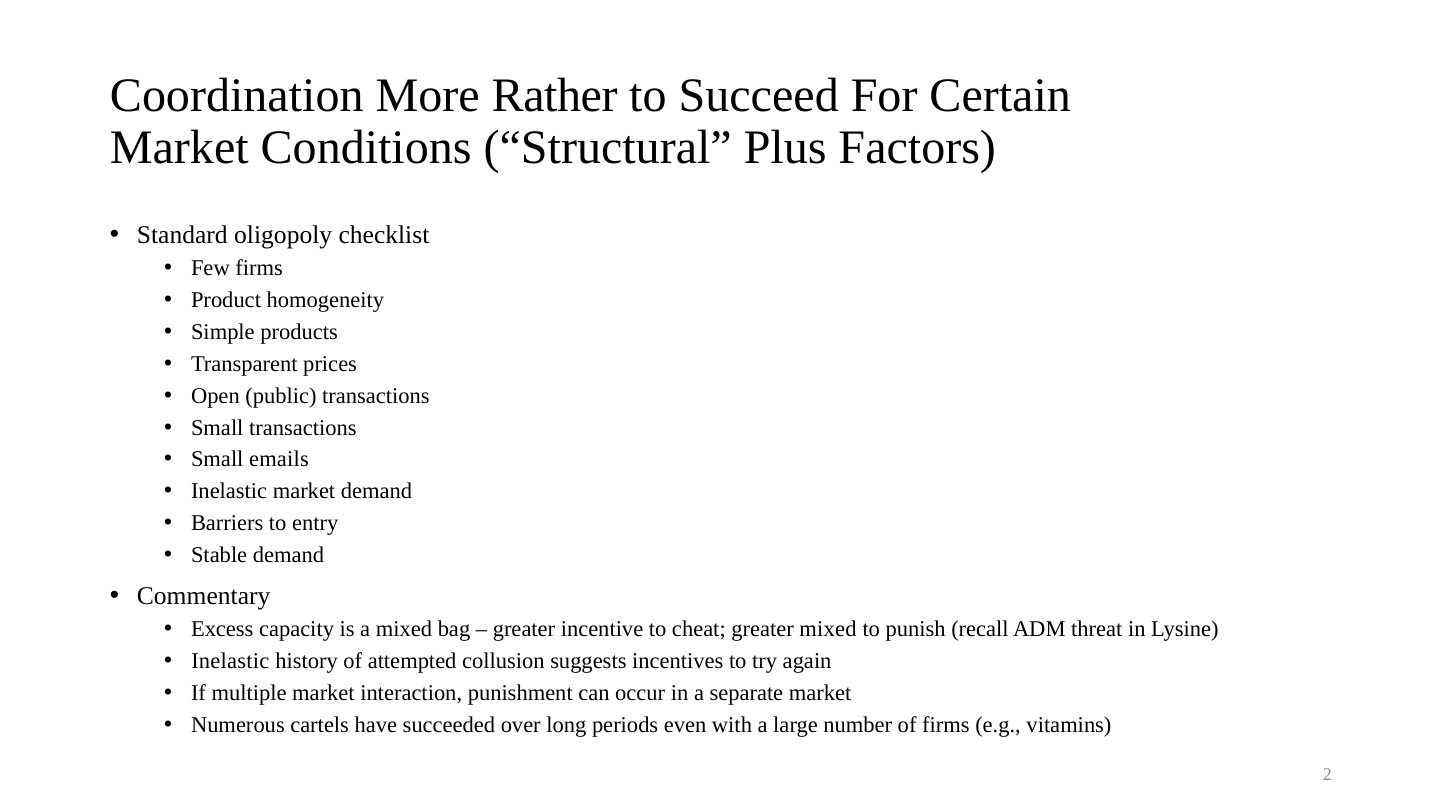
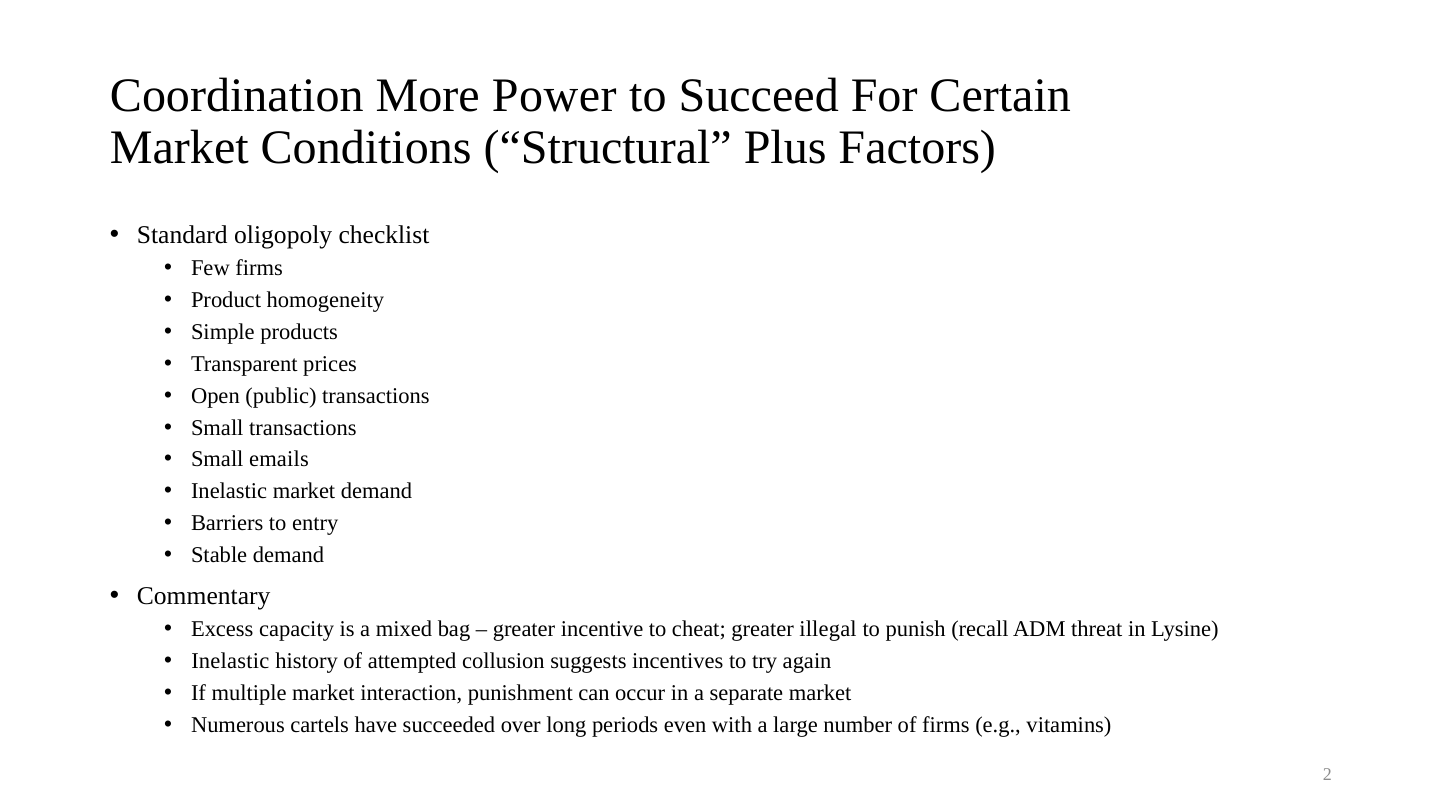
Rather: Rather -> Power (554, 95)
greater mixed: mixed -> illegal (828, 630)
